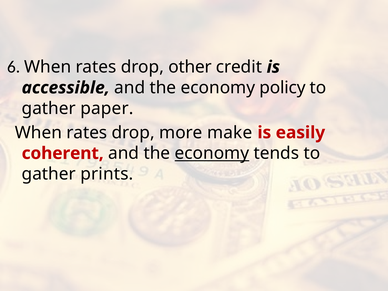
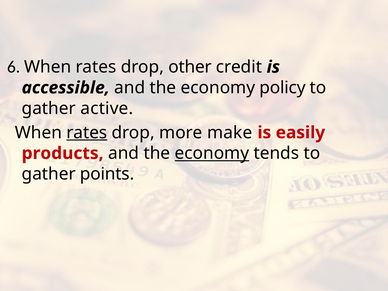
paper: paper -> active (107, 108)
rates underline: none -> present (87, 133)
coherent: coherent -> products (63, 153)
prints: prints -> points (107, 174)
